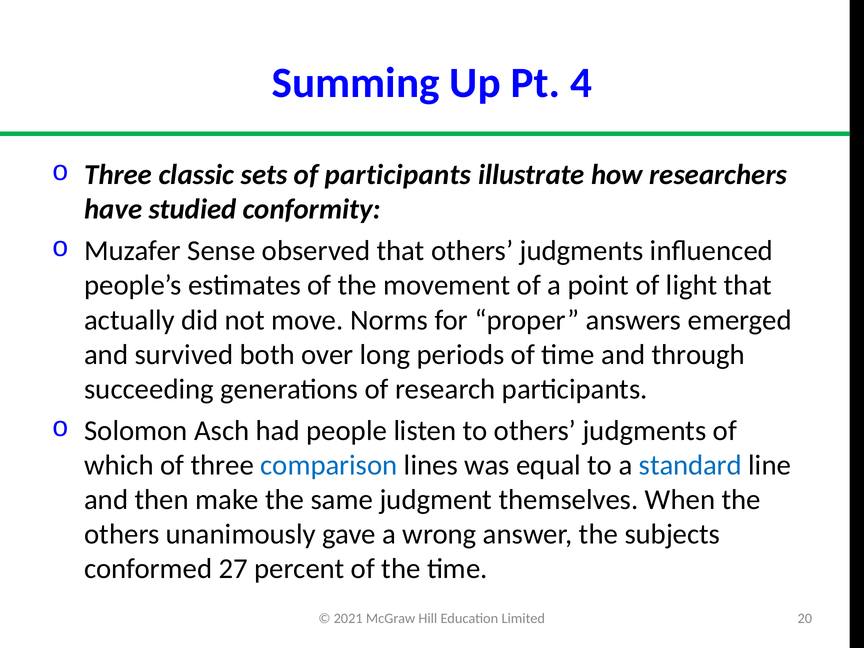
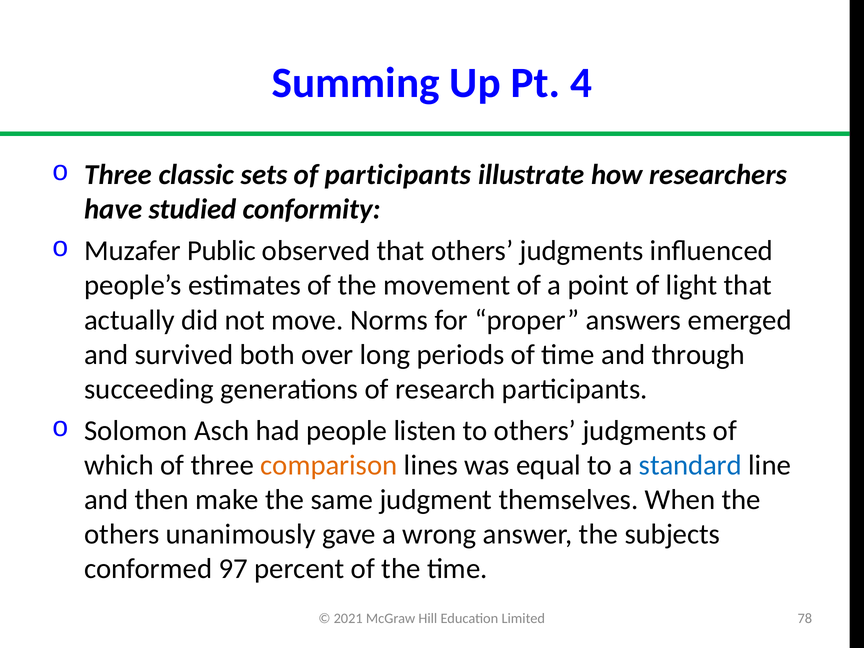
Sense: Sense -> Public (222, 251)
comparison colour: blue -> orange (329, 465)
27: 27 -> 97 (233, 569)
20: 20 -> 78 (805, 619)
